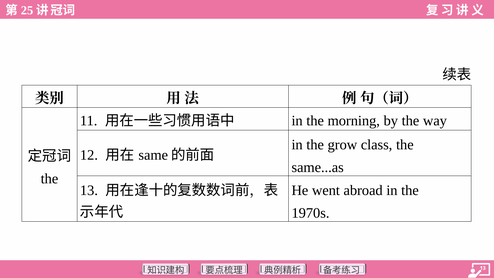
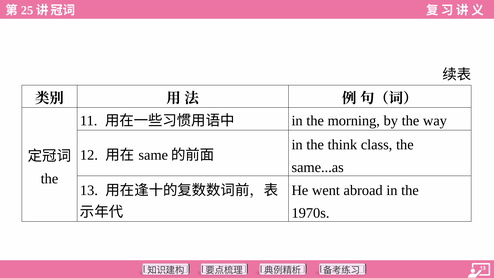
grow: grow -> think (342, 145)
